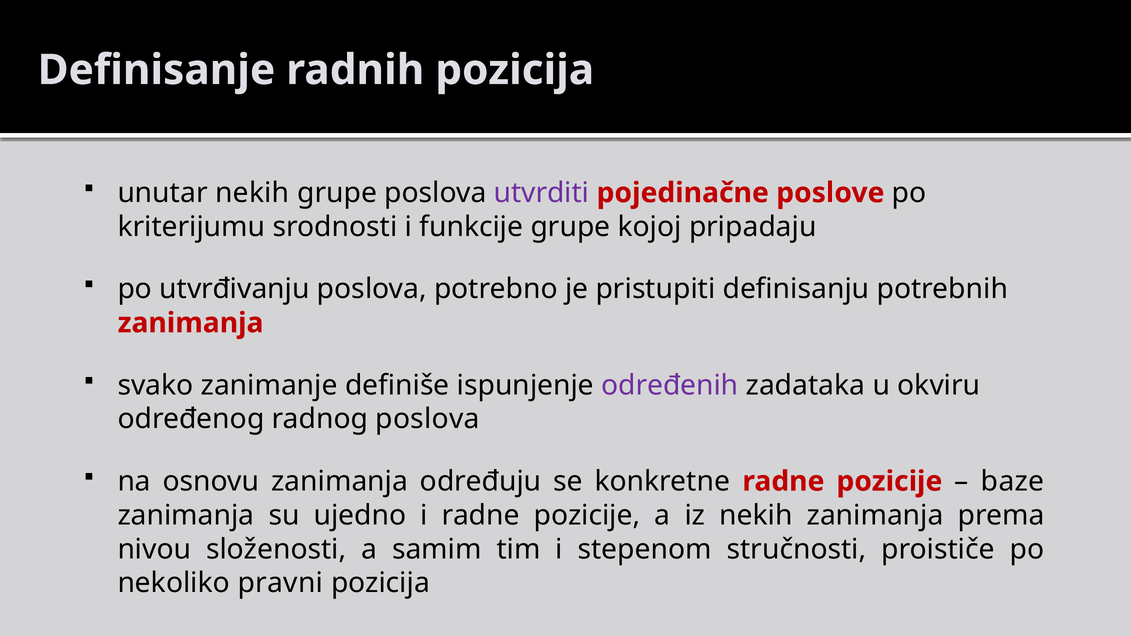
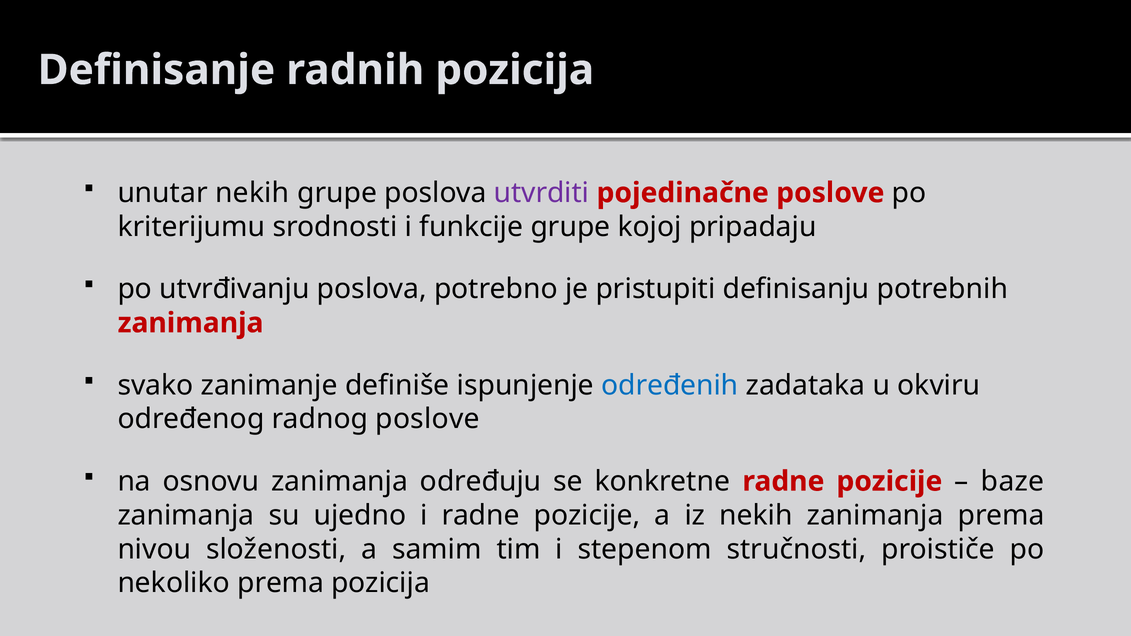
određenih colour: purple -> blue (670, 385)
radnog poslova: poslova -> poslove (428, 419)
nekoliko pravni: pravni -> prema (281, 583)
